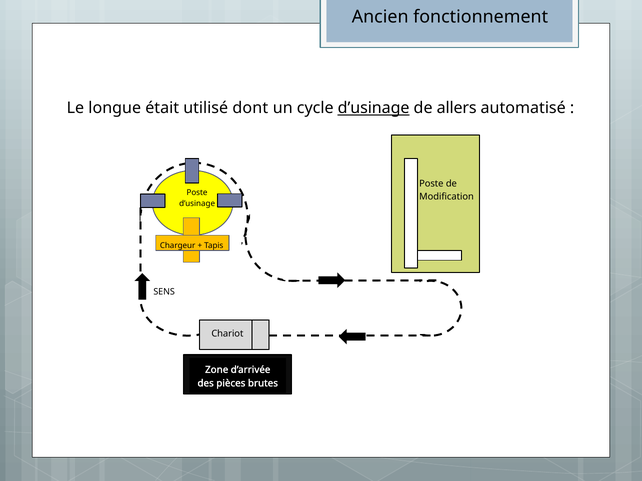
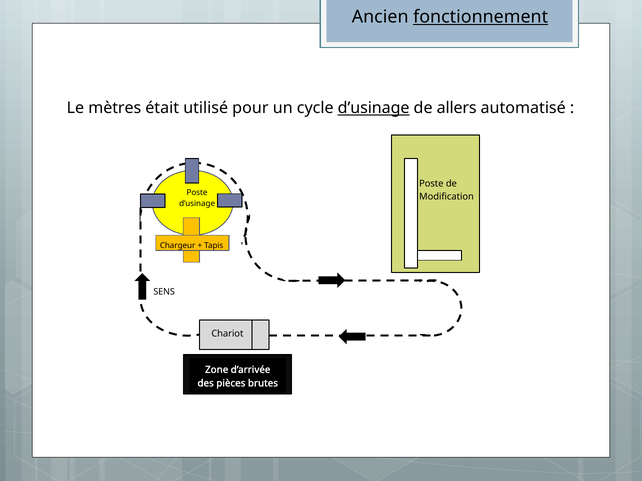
fonctionnement underline: none -> present (481, 17)
longue: longue -> mètres (115, 108)
dont: dont -> pour (250, 108)
